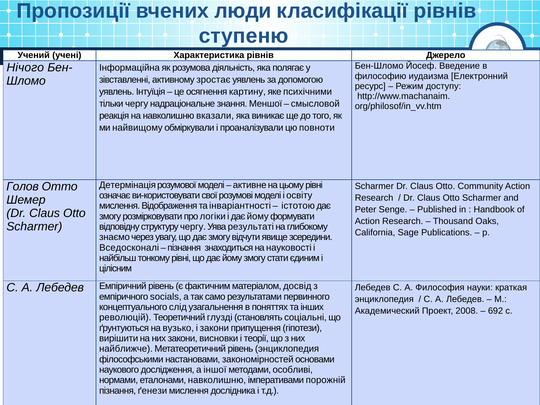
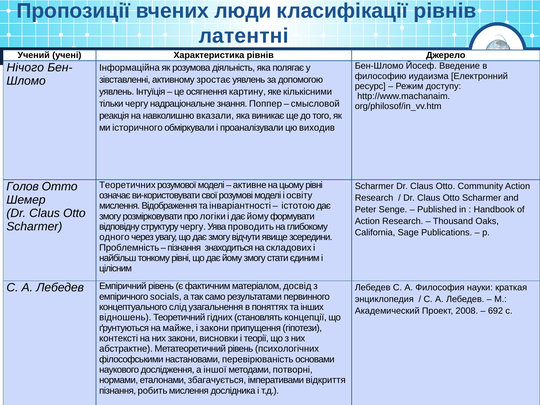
ступеню: ступеню -> латентні (244, 36)
психічними: психічними -> кількісними (308, 92)
Меншої: Меншої -> Поппер (266, 104)
найвищому: найвищому -> історичного (137, 128)
повноти: повноти -> виходив (317, 128)
Детермінація: Детермінація -> Теоретичних (127, 185)
результаті: результаті -> проводить (251, 227)
знаємо: знаємо -> одного (114, 237)
Вседосконалі: Вседосконалі -> Проблемність (129, 248)
науковості: науковості -> складових (289, 248)
революцій: революцій -> відношень (125, 318)
глузді: глузді -> гідних (220, 318)
соціальні: соціальні -> концепції (305, 318)
вузько: вузько -> майже (178, 328)
вирішити: вирішити -> контексті (119, 338)
найближче: найближче -> абстрактне (126, 349)
рівень энциклопедия: энциклопедия -> психологічних (287, 349)
закономірностей: закономірностей -> перевірюваність (258, 359)
особливі: особливі -> потворні (293, 370)
еталонами навколишню: навколишню -> збагачується (217, 380)
порожній: порожній -> відкриття (326, 380)
ґенези: ґенези -> робить (153, 391)
